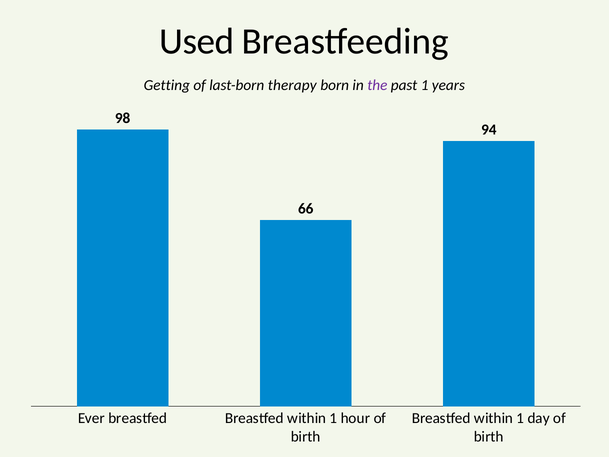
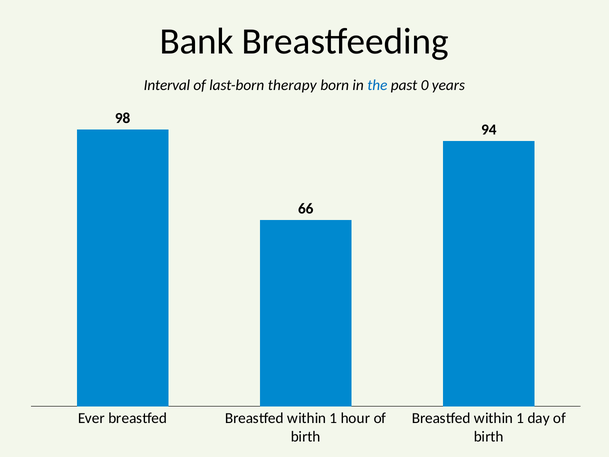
Used: Used -> Bank (197, 42)
Getting: Getting -> Interval (167, 85)
the colour: purple -> blue (377, 85)
past 1: 1 -> 0 (425, 85)
